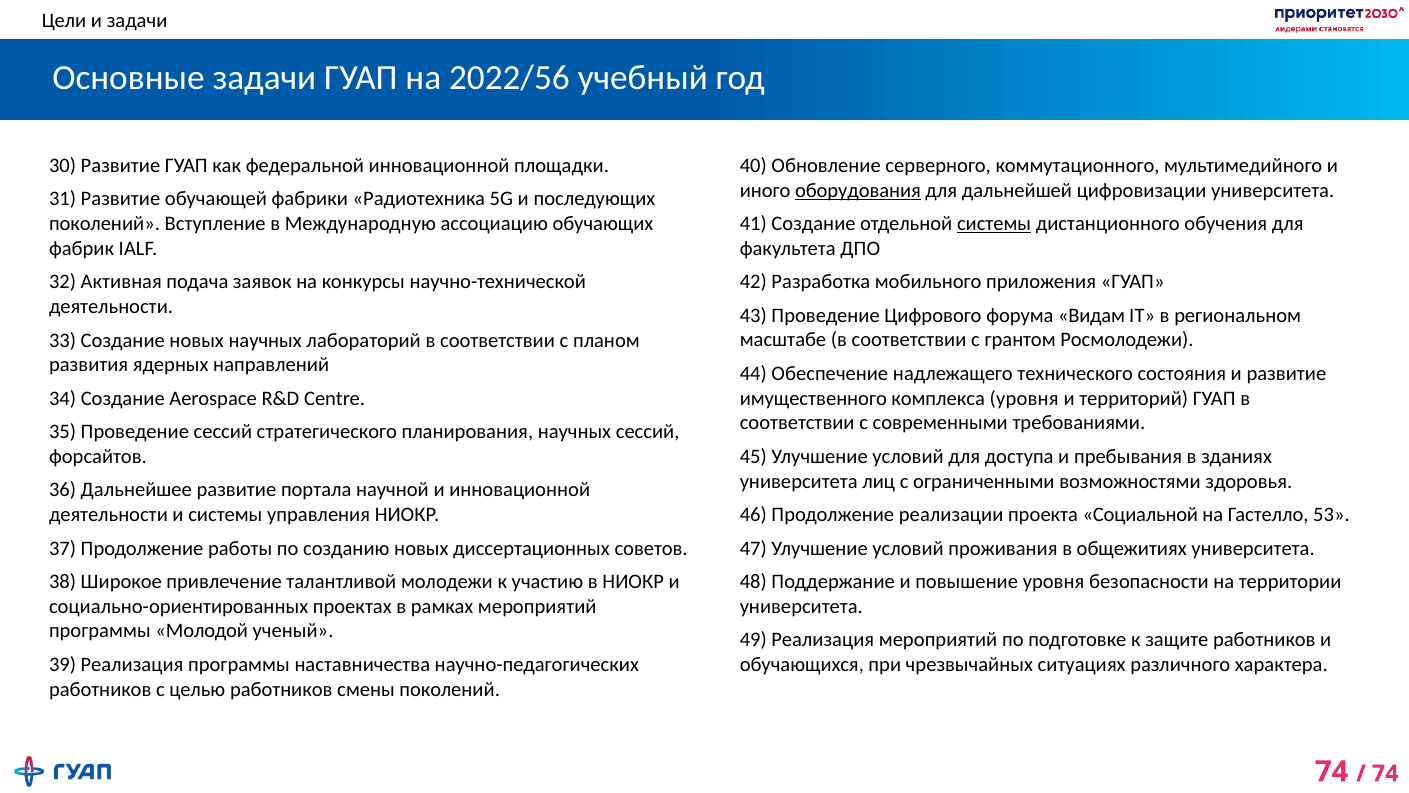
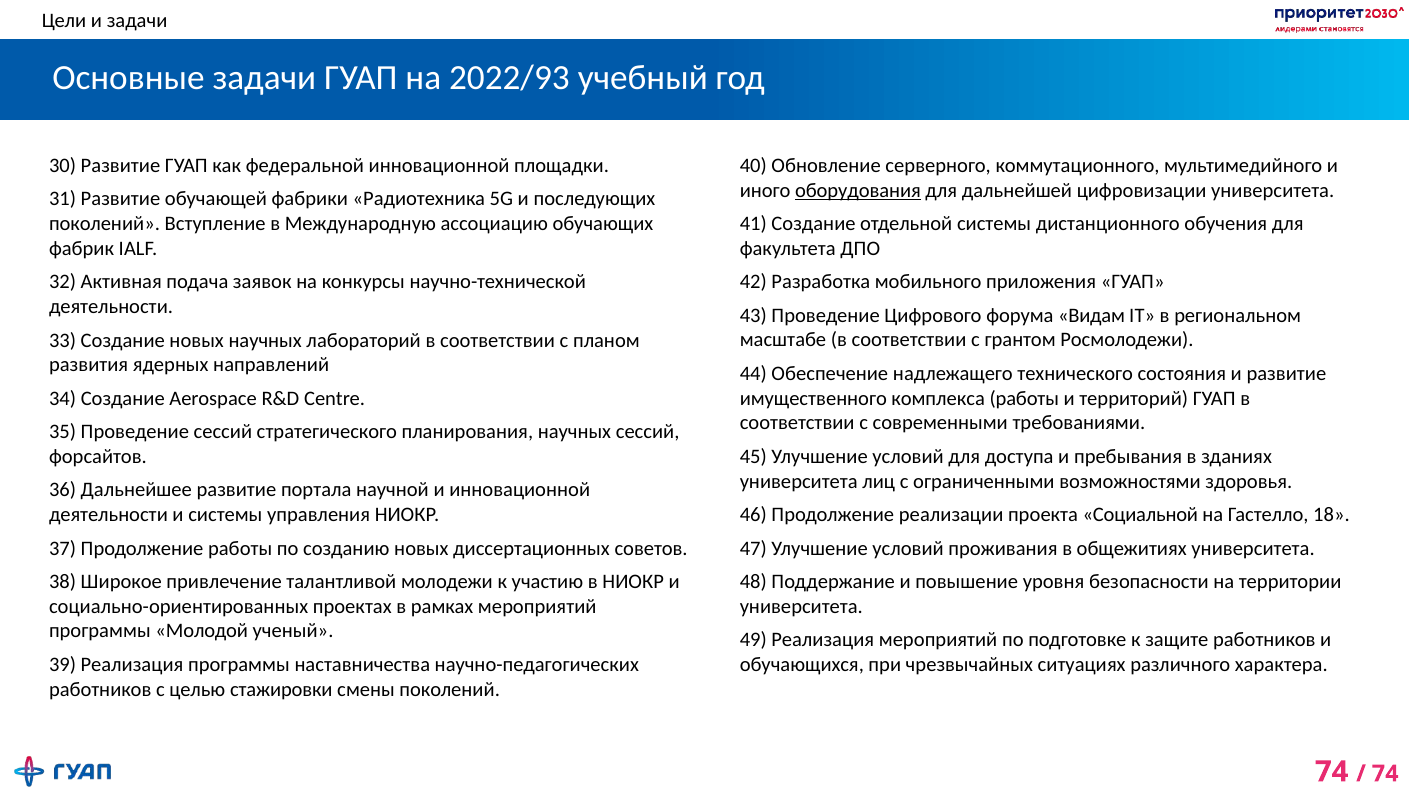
2022/56: 2022/56 -> 2022/93 (509, 78)
системы underline: present -> none (994, 224)
комплекса уровня: уровня -> работы (1024, 398)
53: 53 -> 18 (1331, 514)
целью работников: работников -> стажировки (281, 689)
